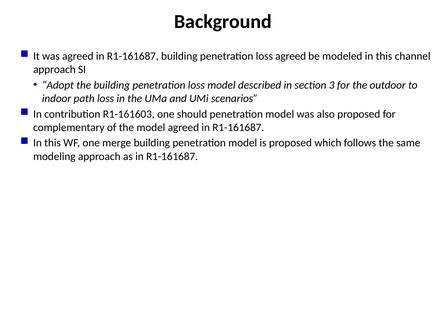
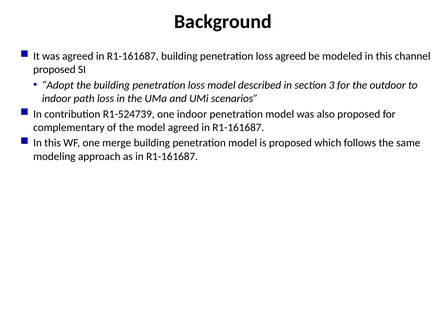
approach: approach -> proposed (54, 70)
R1-161603: R1-161603 -> R1-524739 (129, 114)
one should: should -> indoor (192, 114)
